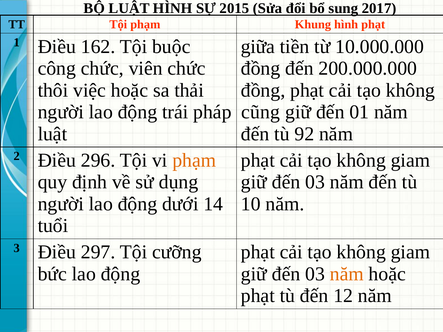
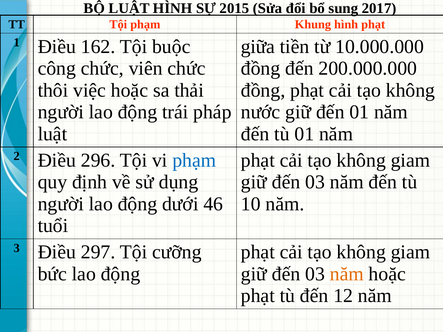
cũng: cũng -> nước (261, 112)
tù 92: 92 -> 01 (304, 134)
phạm colour: orange -> blue (194, 160)
14: 14 -> 46 (213, 204)
